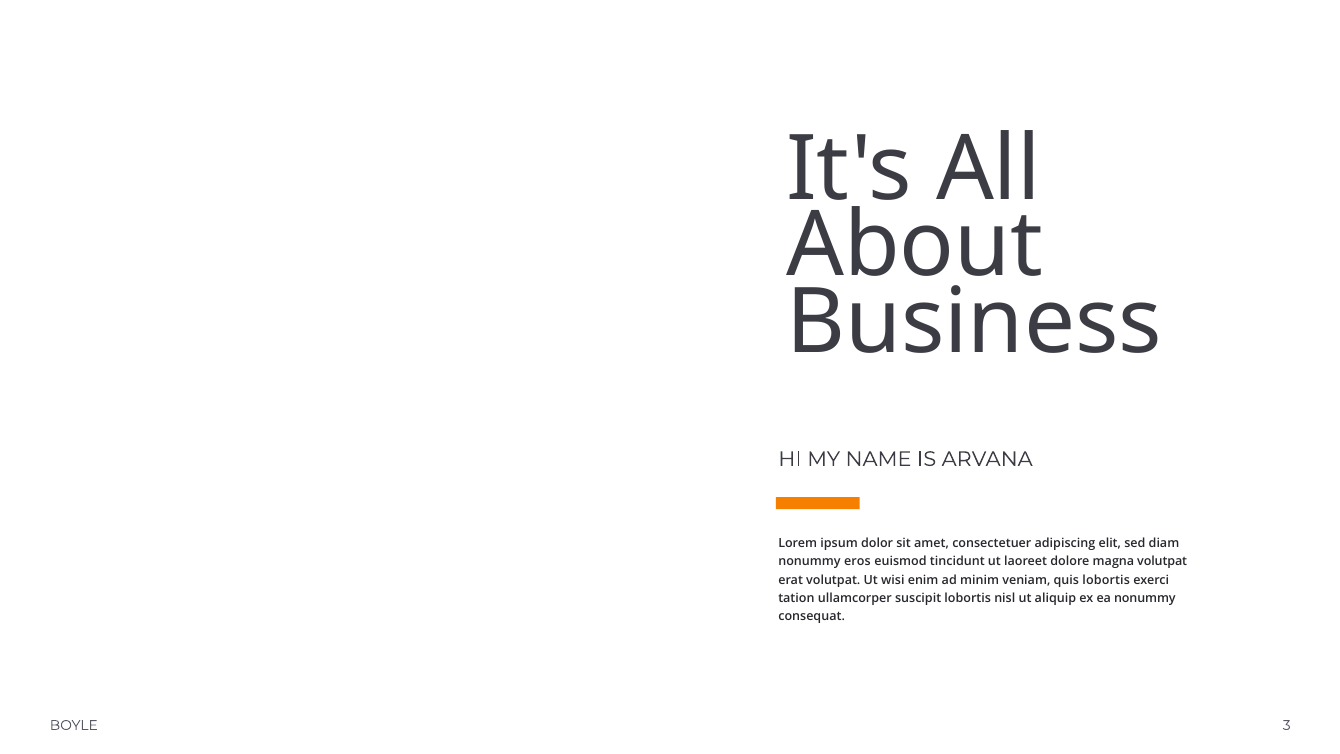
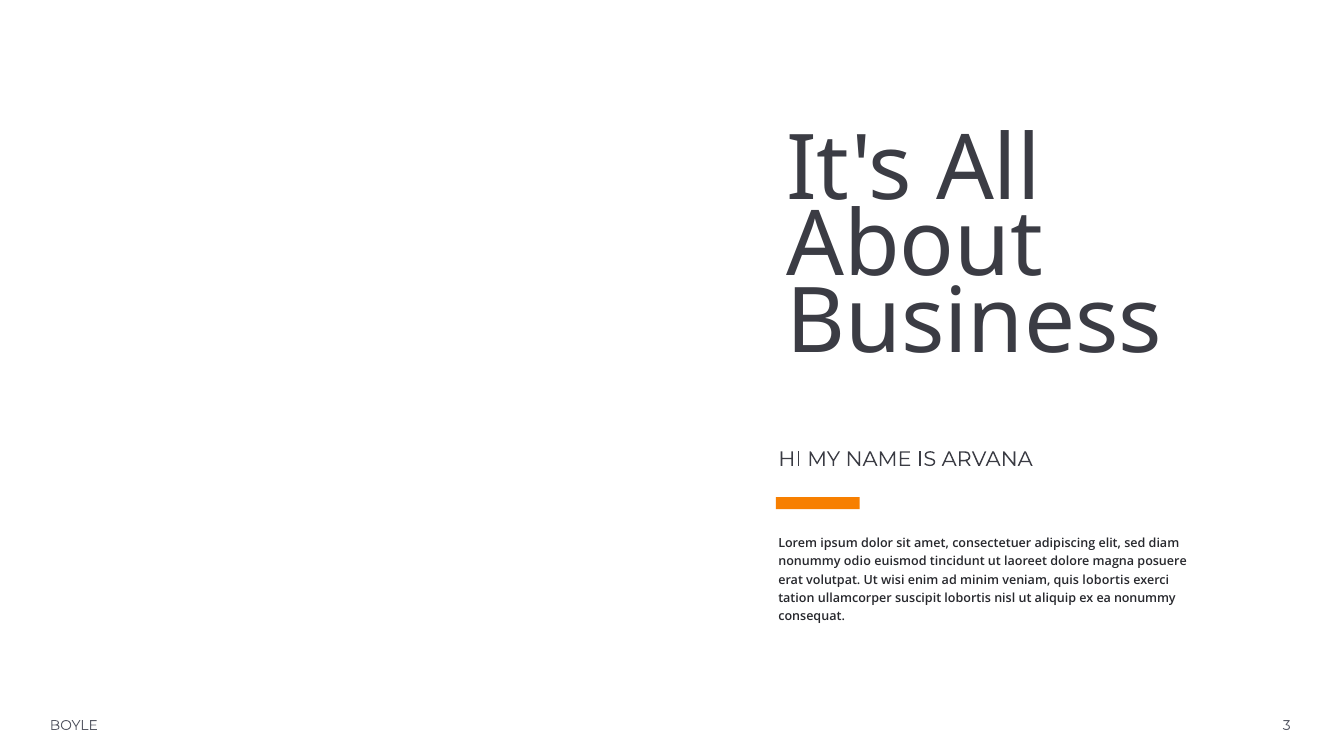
eros: eros -> odio (857, 562)
magna volutpat: volutpat -> posuere (1162, 562)
